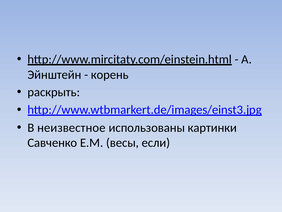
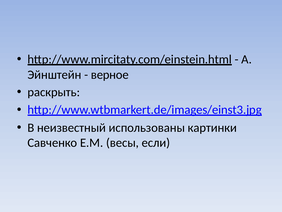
корень: корень -> верное (110, 74)
неизвестное: неизвестное -> неизвестный (72, 127)
